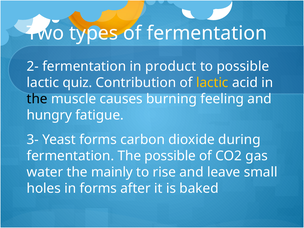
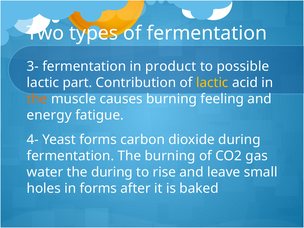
2-: 2- -> 3- (33, 66)
quiz: quiz -> part (77, 83)
the colour: black -> orange (37, 99)
hungry: hungry -> energy (49, 115)
3-: 3- -> 4- (33, 140)
The possible: possible -> burning (170, 156)
the mainly: mainly -> during (112, 172)
